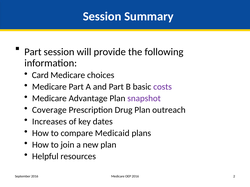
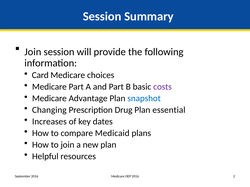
Part: Part -> Join (33, 52)
snapshot colour: purple -> blue (144, 99)
Coverage: Coverage -> Changing (49, 110)
outreach: outreach -> essential (169, 110)
